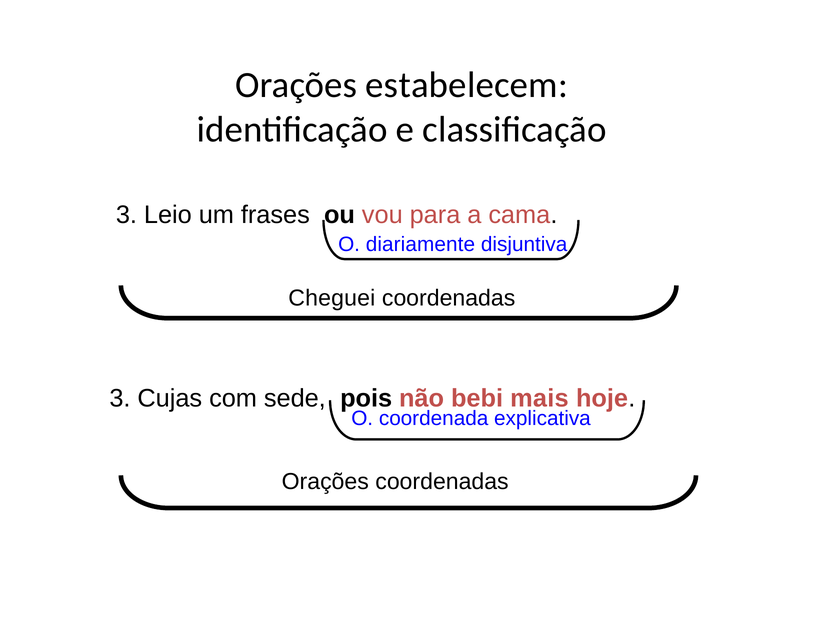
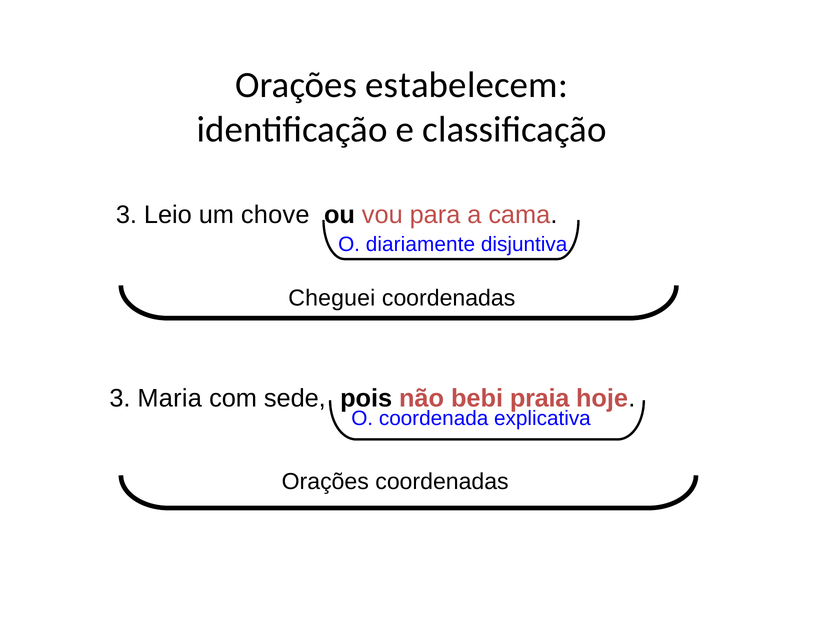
frases: frases -> chove (275, 215)
Cujas: Cujas -> Maria (170, 398)
mais: mais -> praia (540, 398)
